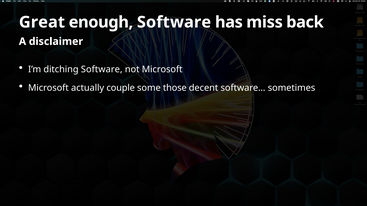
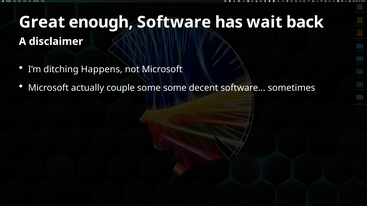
miss: miss -> wait (264, 22)
ditching Software: Software -> Happens (102, 70)
some those: those -> some (175, 88)
